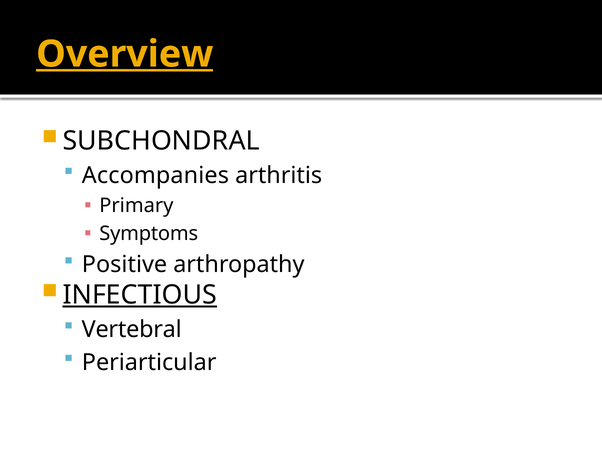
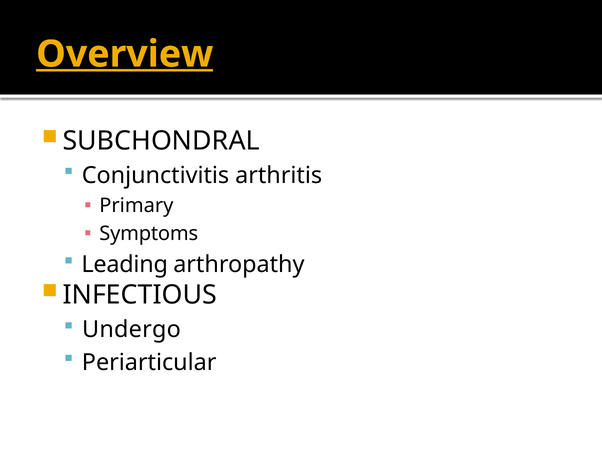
Accompanies: Accompanies -> Conjunctivitis (156, 175)
Positive: Positive -> Leading (125, 264)
INFECTIOUS underline: present -> none (140, 295)
Vertebral: Vertebral -> Undergo (131, 329)
